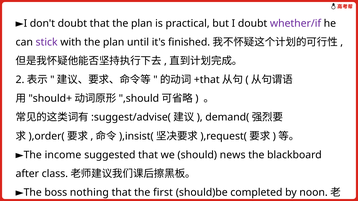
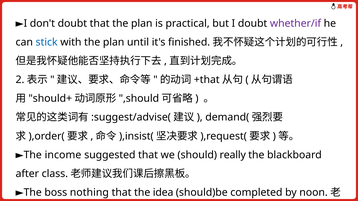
stick colour: purple -> blue (47, 42)
news: news -> really (233, 155)
first: first -> idea (163, 193)
